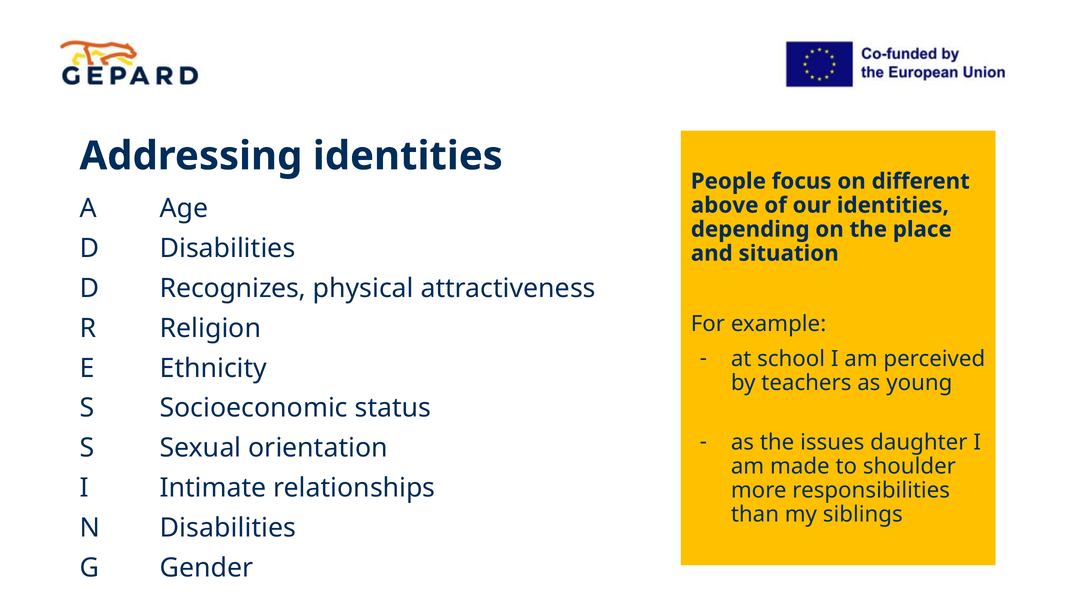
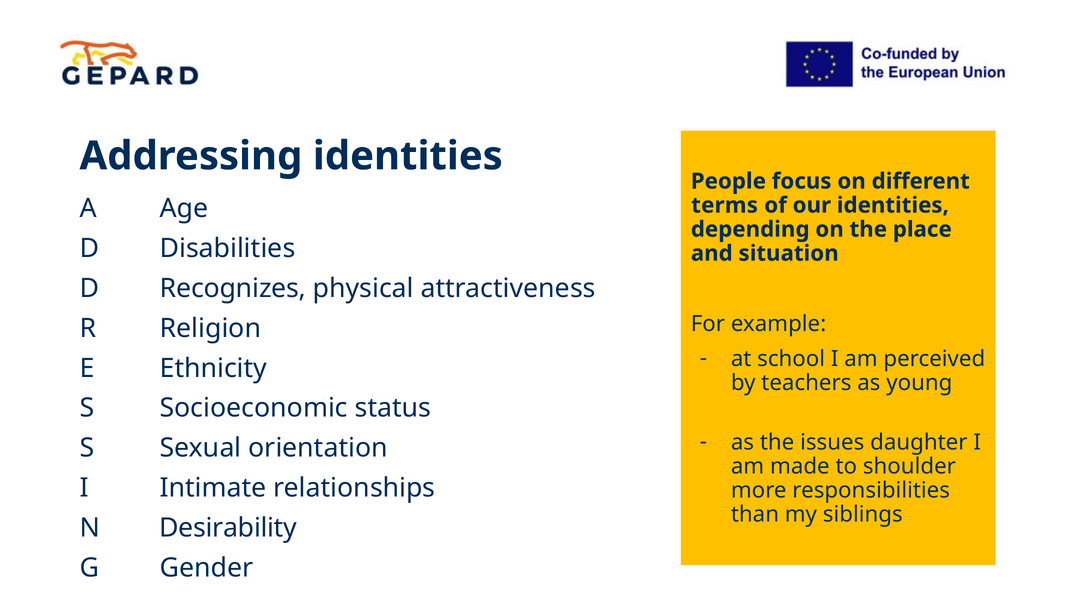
above: above -> terms (725, 205)
N Disabilities: Disabilities -> Desirability (228, 528)
